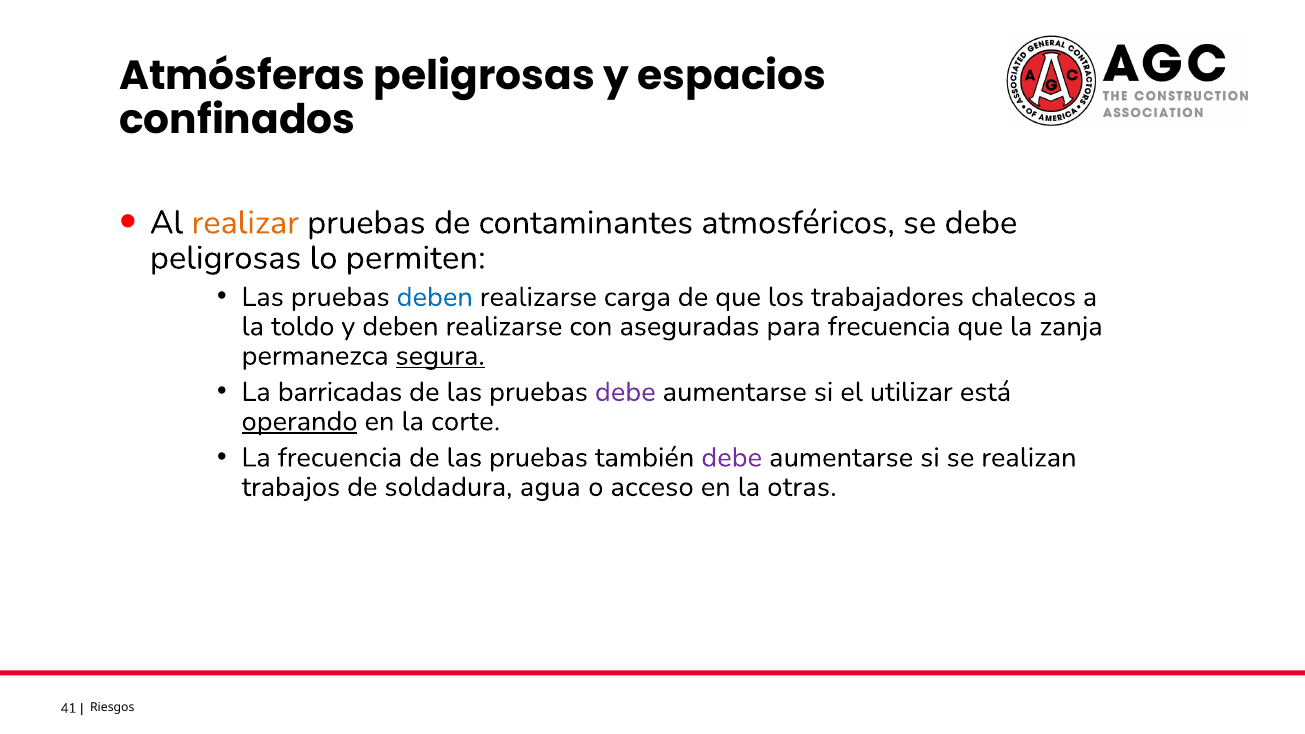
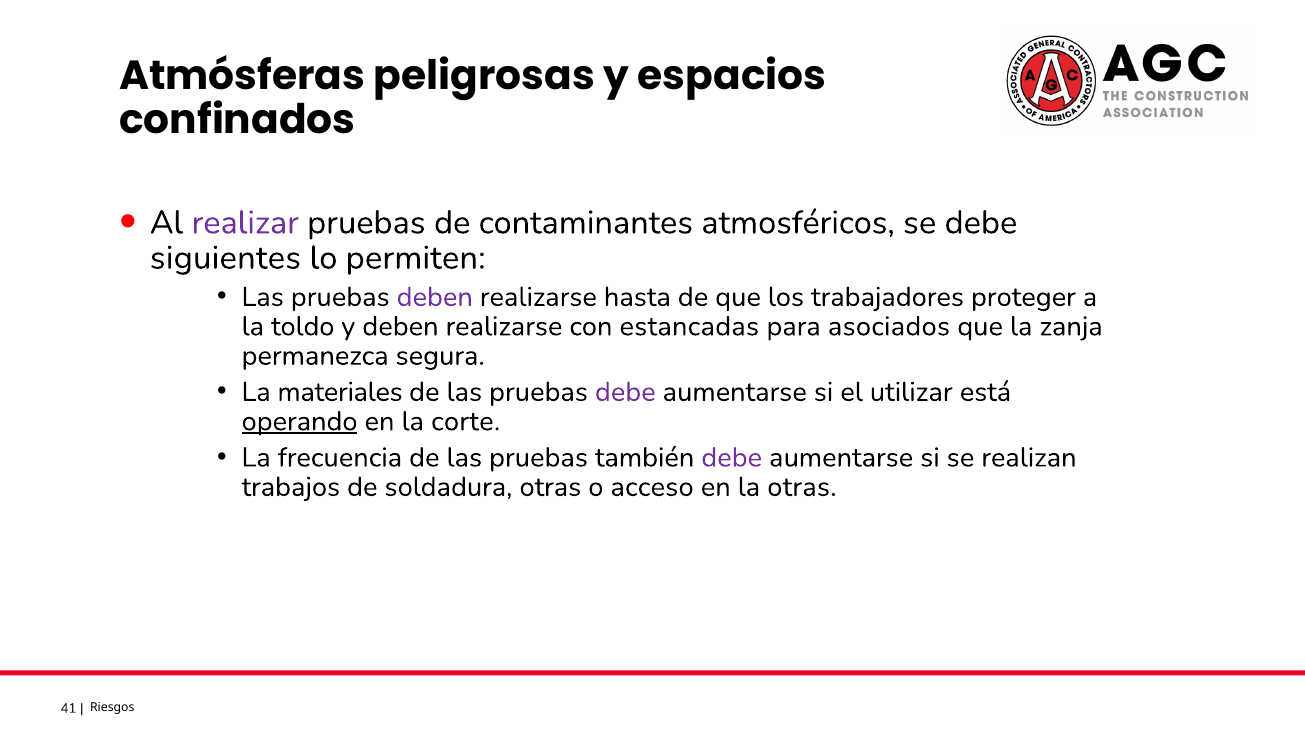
realizar colour: orange -> purple (245, 223)
peligrosas: peligrosas -> siguientes (225, 258)
deben colour: blue -> purple (435, 297)
carga: carga -> hasta (637, 297)
chalecos: chalecos -> proteger (1023, 297)
aseguradas: aseguradas -> estancadas (689, 326)
para frecuencia: frecuencia -> asociados (889, 326)
segura underline: present -> none (440, 356)
barricadas: barricadas -> materiales (340, 392)
soldadura agua: agua -> otras (550, 487)
